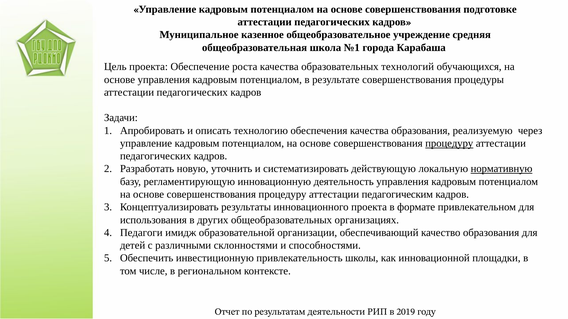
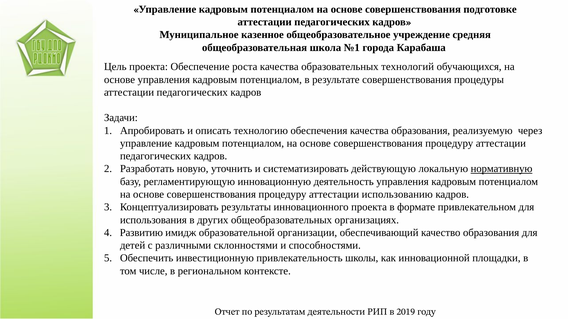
процедуру underline: present -> none (449, 144)
педагогическим: педагогическим -> использованию (397, 195)
Педагоги: Педагоги -> Развитию (141, 233)
